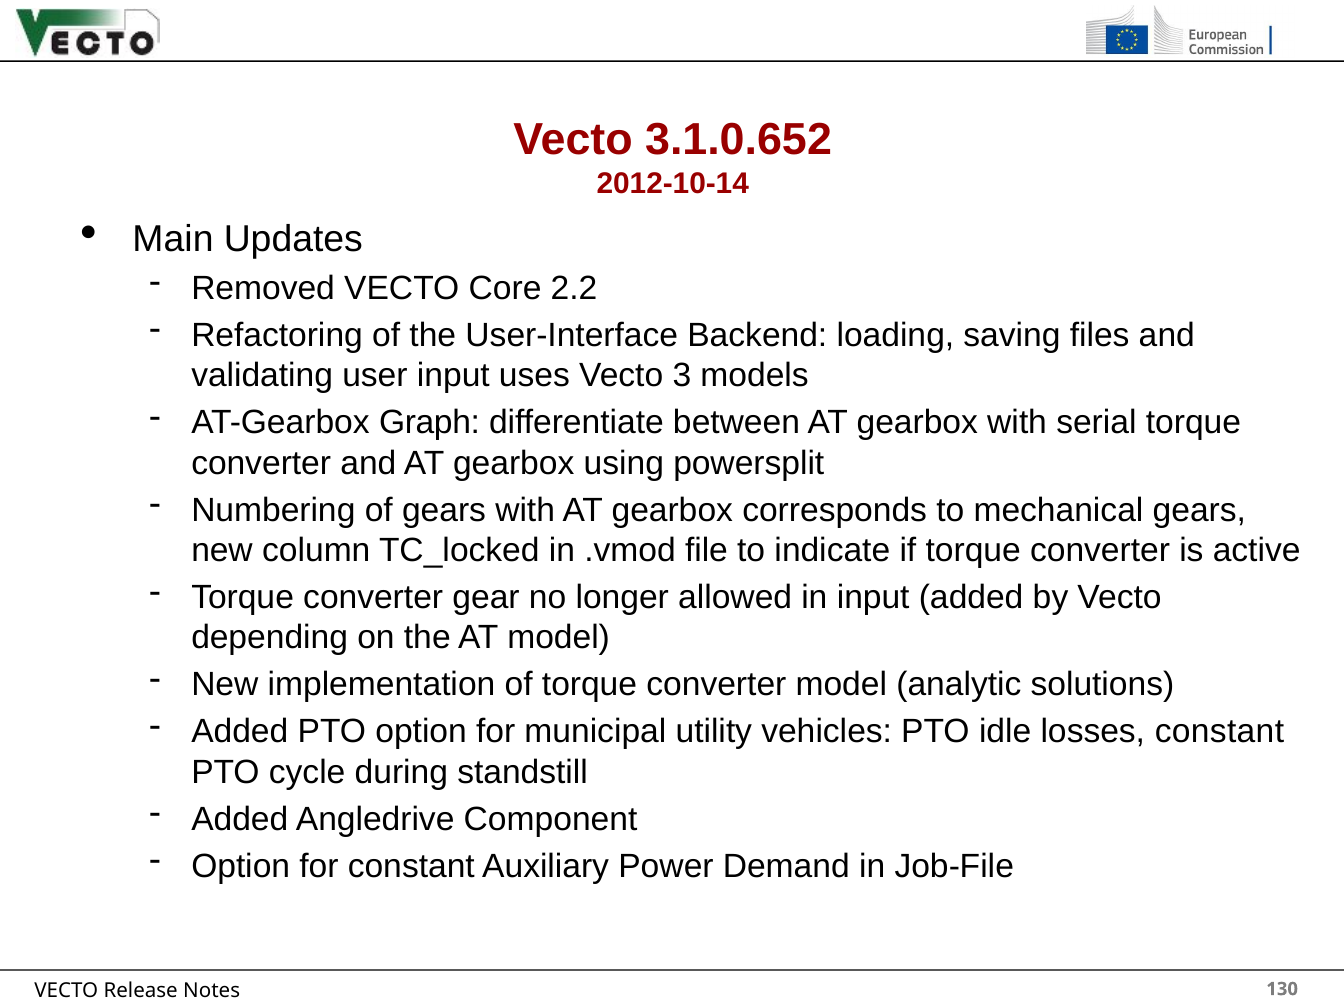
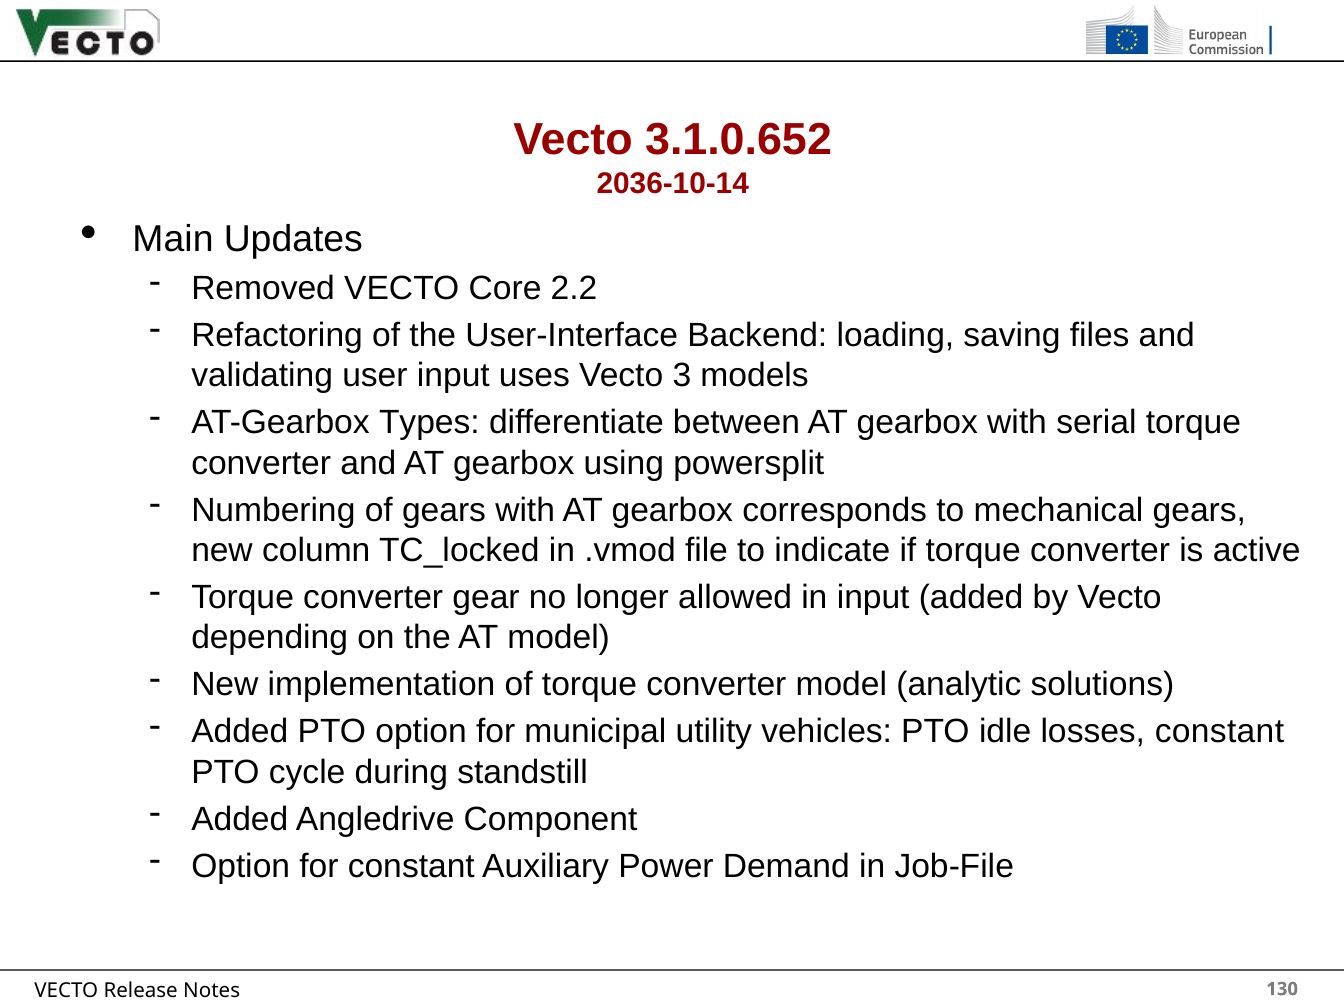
2012-10-14: 2012-10-14 -> 2036-10-14 (673, 184)
Graph: Graph -> Types (429, 423)
